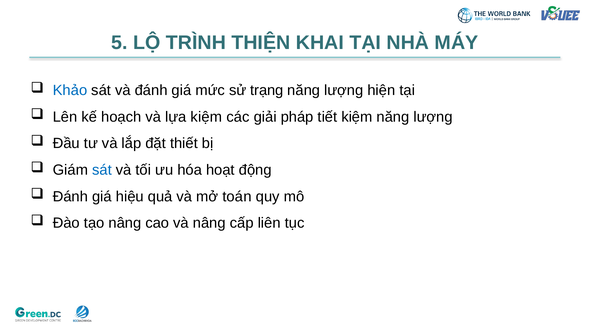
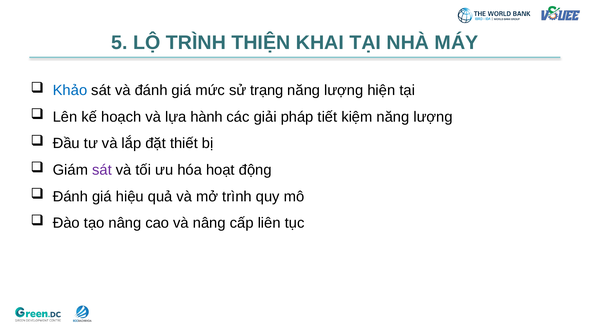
lựa kiệm: kiệm -> hành (207, 117)
sát colour: blue -> purple (102, 170)
mở toán: toán -> trình (237, 196)
